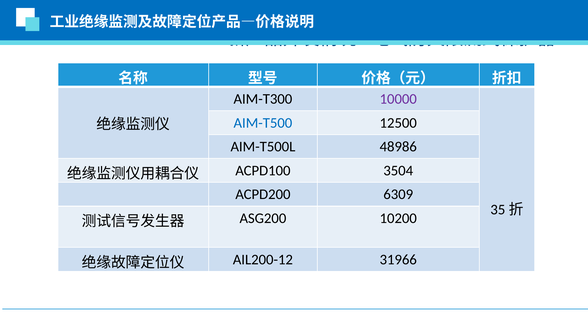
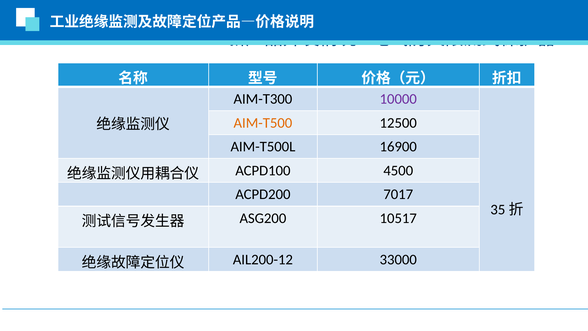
AIM-T500 colour: blue -> orange (263, 123)
48986: 48986 -> 16900 (398, 147)
3504: 3504 -> 4500 (398, 170)
6309: 6309 -> 7017 (398, 194)
10200: 10200 -> 10517 (398, 218)
31966: 31966 -> 33000 (398, 259)
